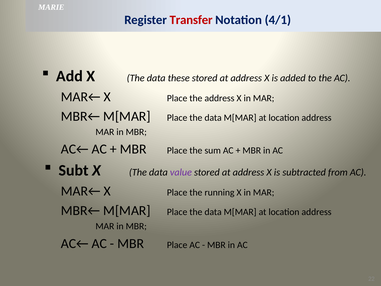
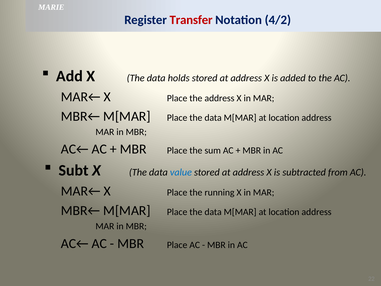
4/1: 4/1 -> 4/2 (278, 20)
these: these -> holds (179, 78)
value colour: purple -> blue (181, 172)
